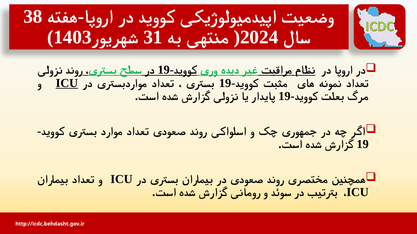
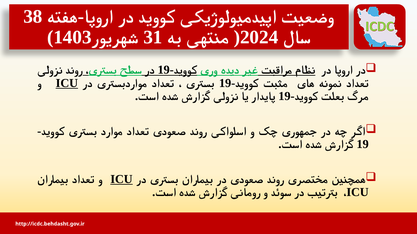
ICU underline: none -> present (121, 179)
